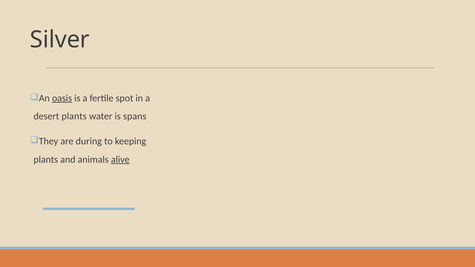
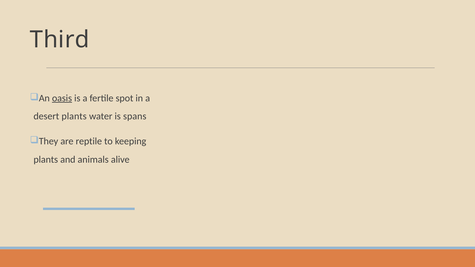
Silver: Silver -> Third (60, 40)
during: during -> reptile (89, 141)
alive underline: present -> none (120, 160)
